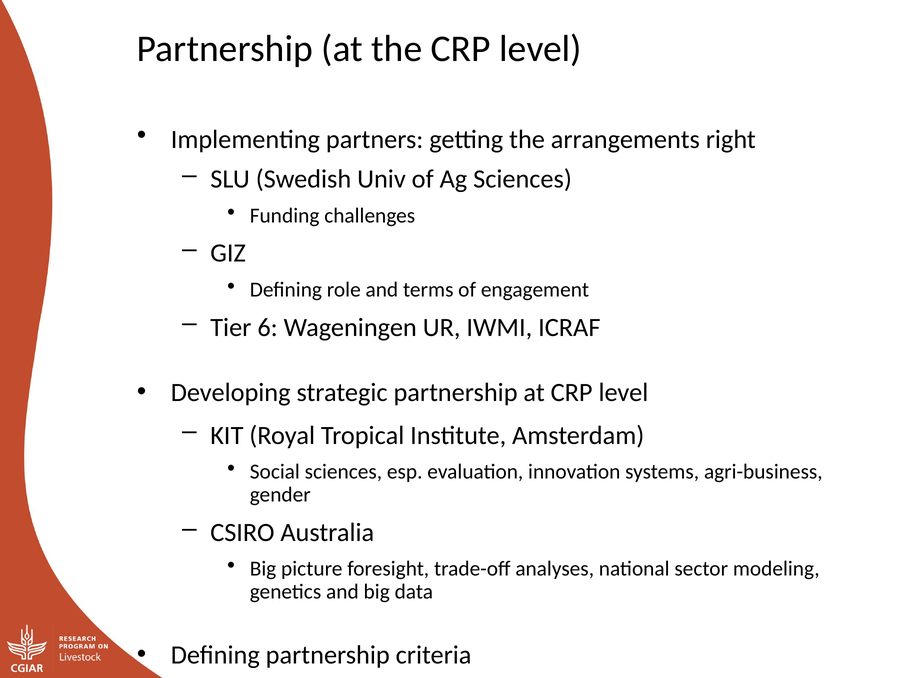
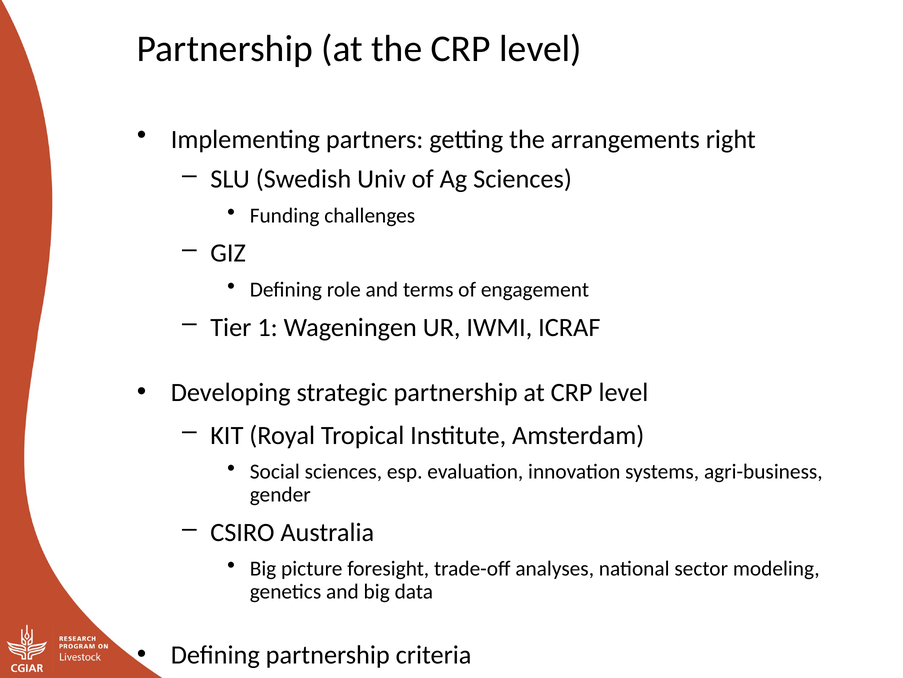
6: 6 -> 1 (268, 327)
